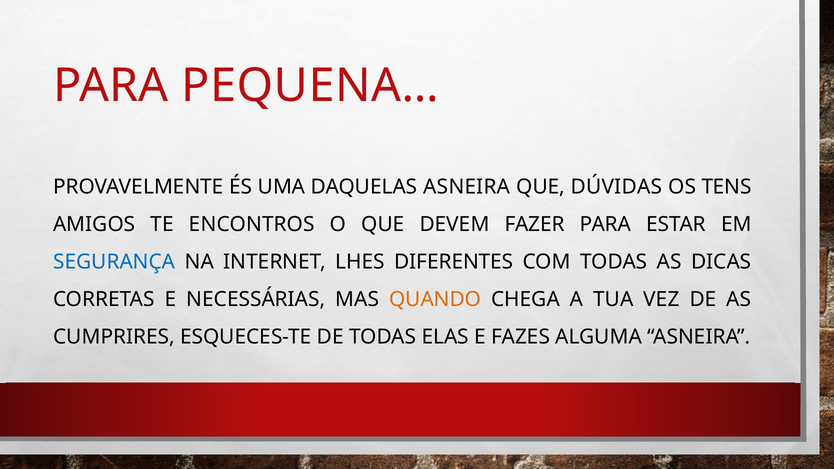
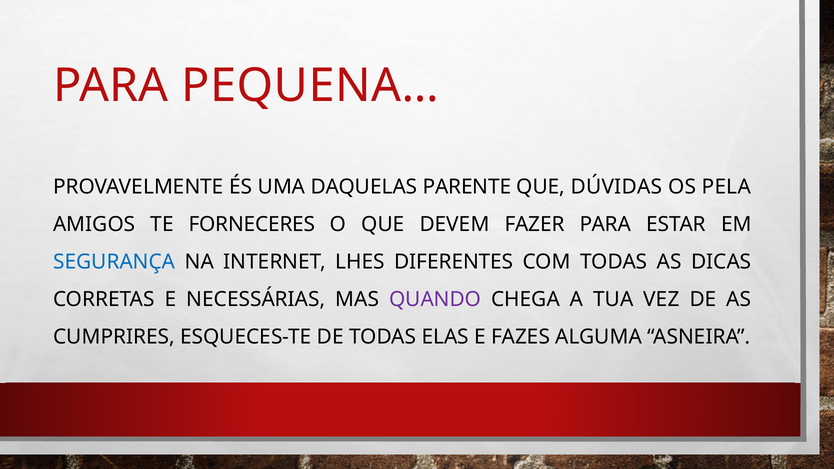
DAQUELAS ASNEIRA: ASNEIRA -> PARENTE (467, 187)
TENS: TENS -> PELA (726, 187)
ENCONTROS: ENCONTROS -> FORNECERES (252, 225)
QUANDO colour: orange -> purple (435, 300)
